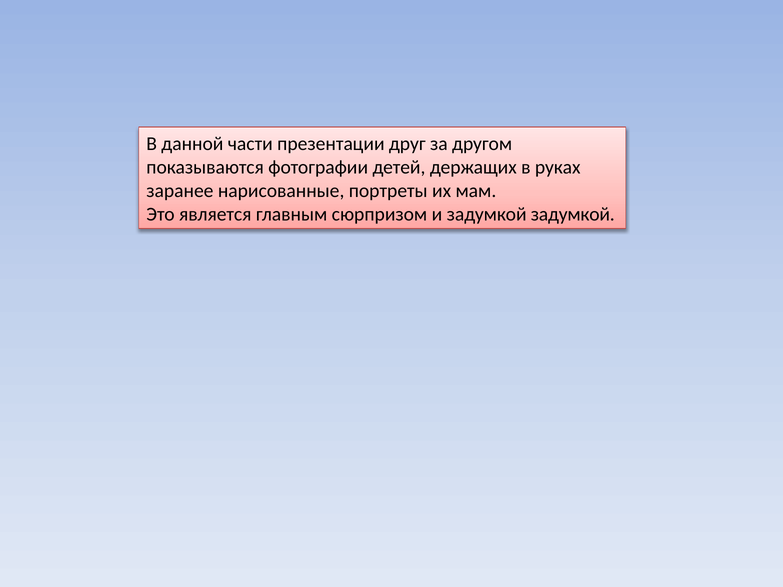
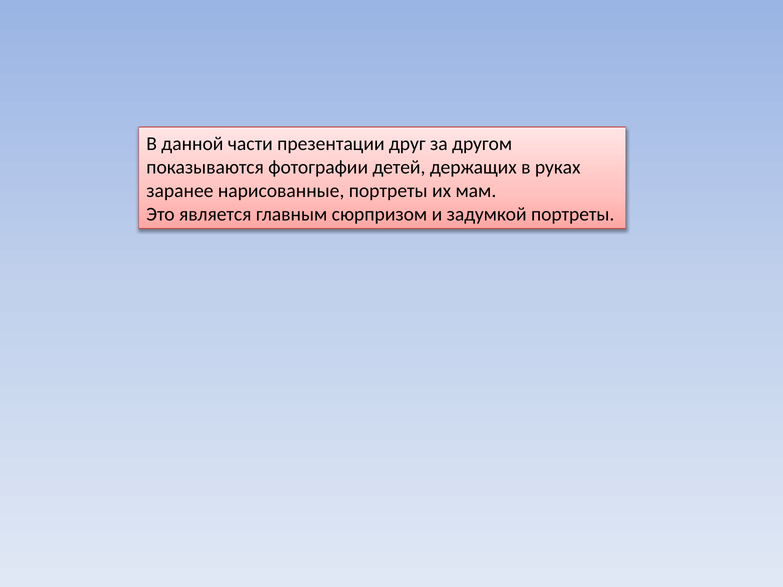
задумкой задумкой: задумкой -> портреты (573, 215)
